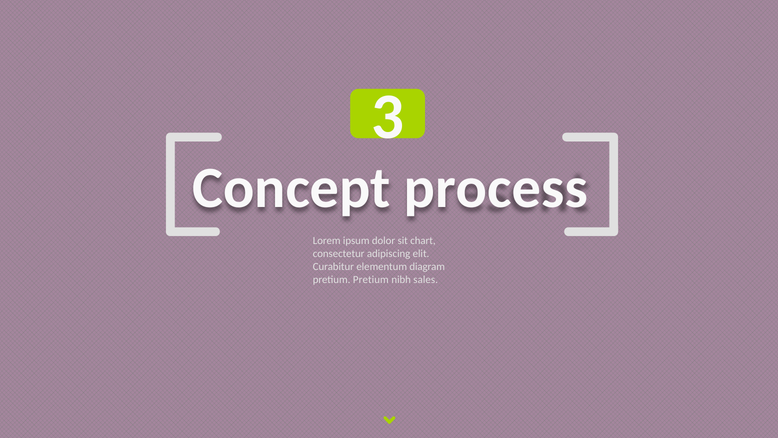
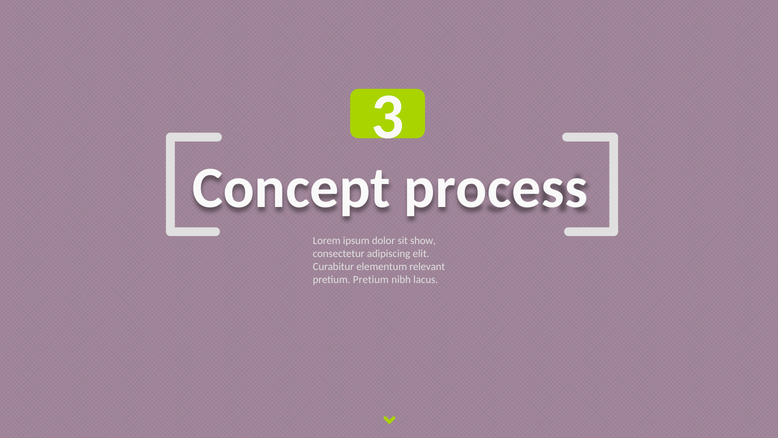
chart: chart -> show (423, 240)
diagram: diagram -> relevant (427, 266)
sales: sales -> lacus (426, 279)
